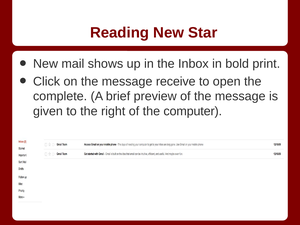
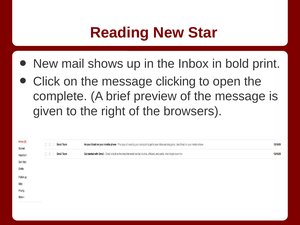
receive: receive -> clicking (176, 81)
computer: computer -> browsers (193, 111)
